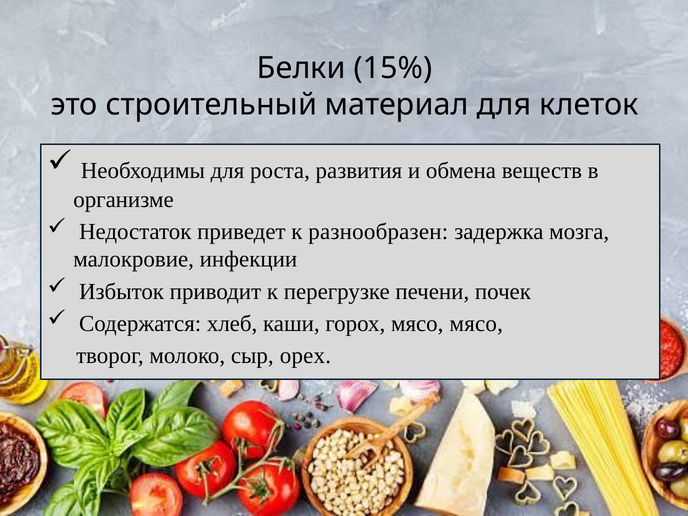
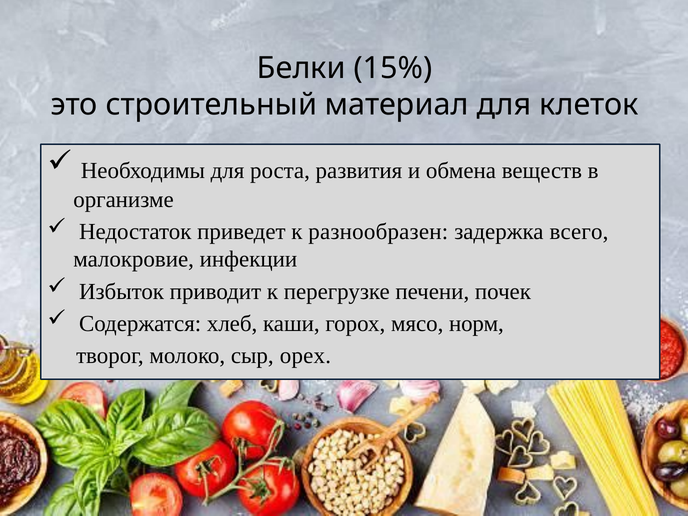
мозга: мозга -> всего (579, 232)
мясо мясо: мясо -> норм (476, 324)
